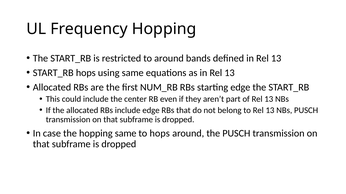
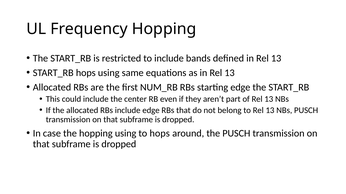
to around: around -> include (169, 58)
hopping same: same -> using (126, 134)
